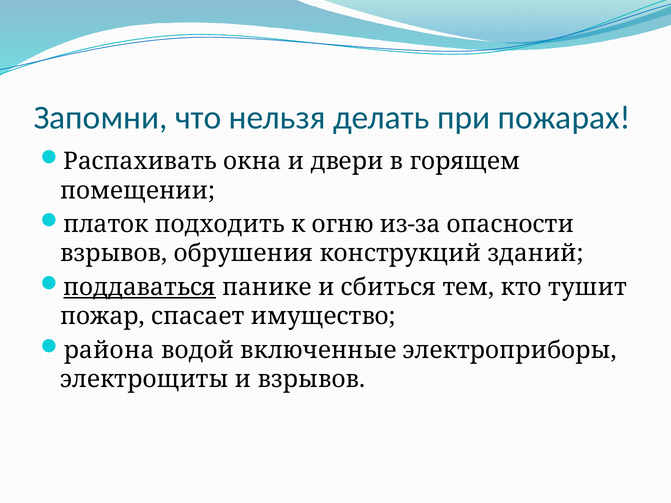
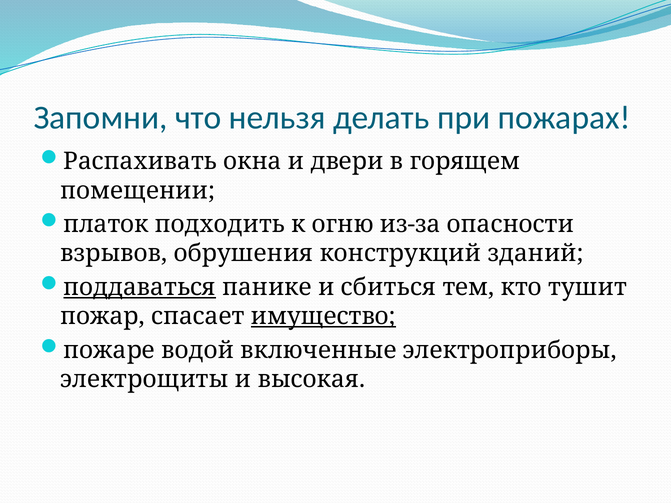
имущество underline: none -> present (323, 317)
района: района -> пожаре (109, 350)
и взрывов: взрывов -> высокая (311, 379)
